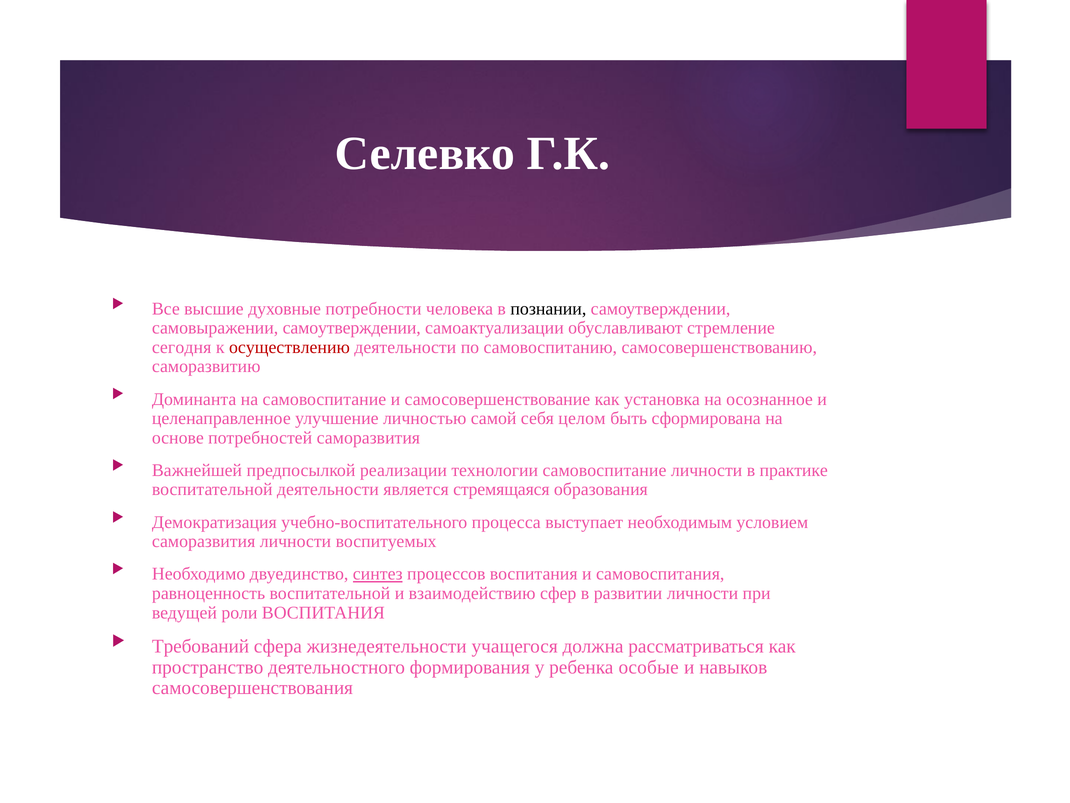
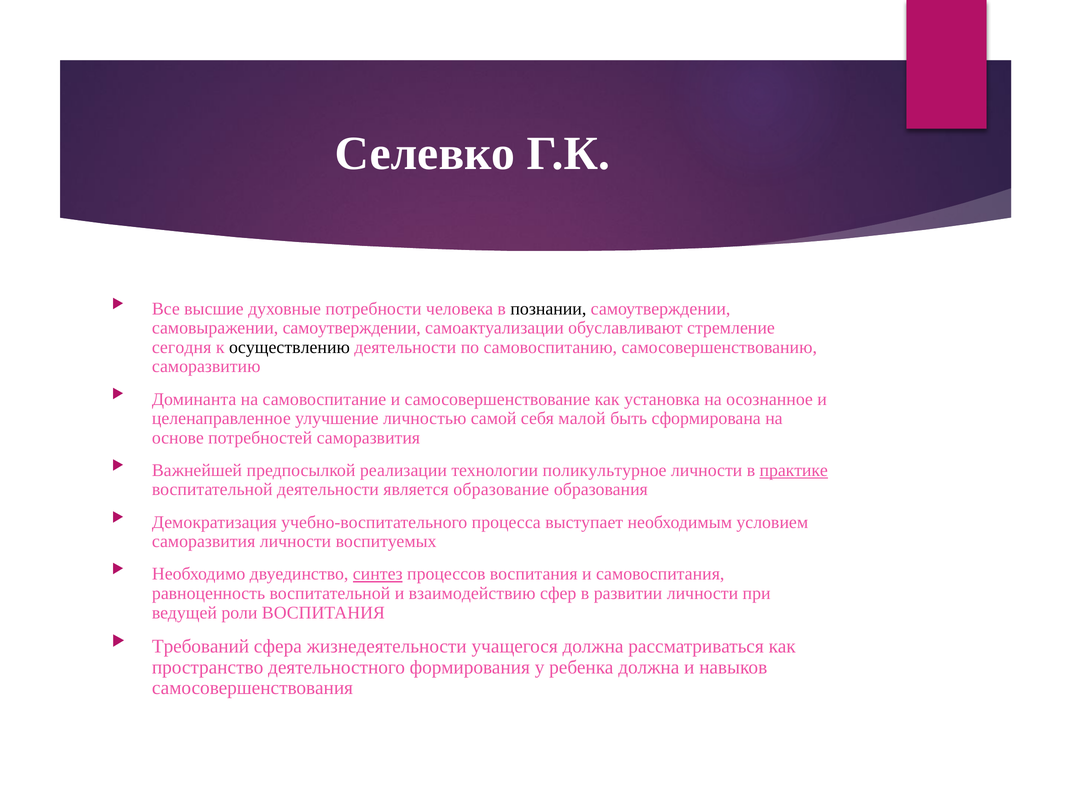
осуществлению colour: red -> black (289, 347)
целом: целом -> малой (582, 418)
технологии самовоспитание: самовоспитание -> поликультурное (605, 470)
практике underline: none -> present (794, 470)
стремящаяся: стремящаяся -> образование (501, 489)
ребенка особые: особые -> должна (649, 667)
